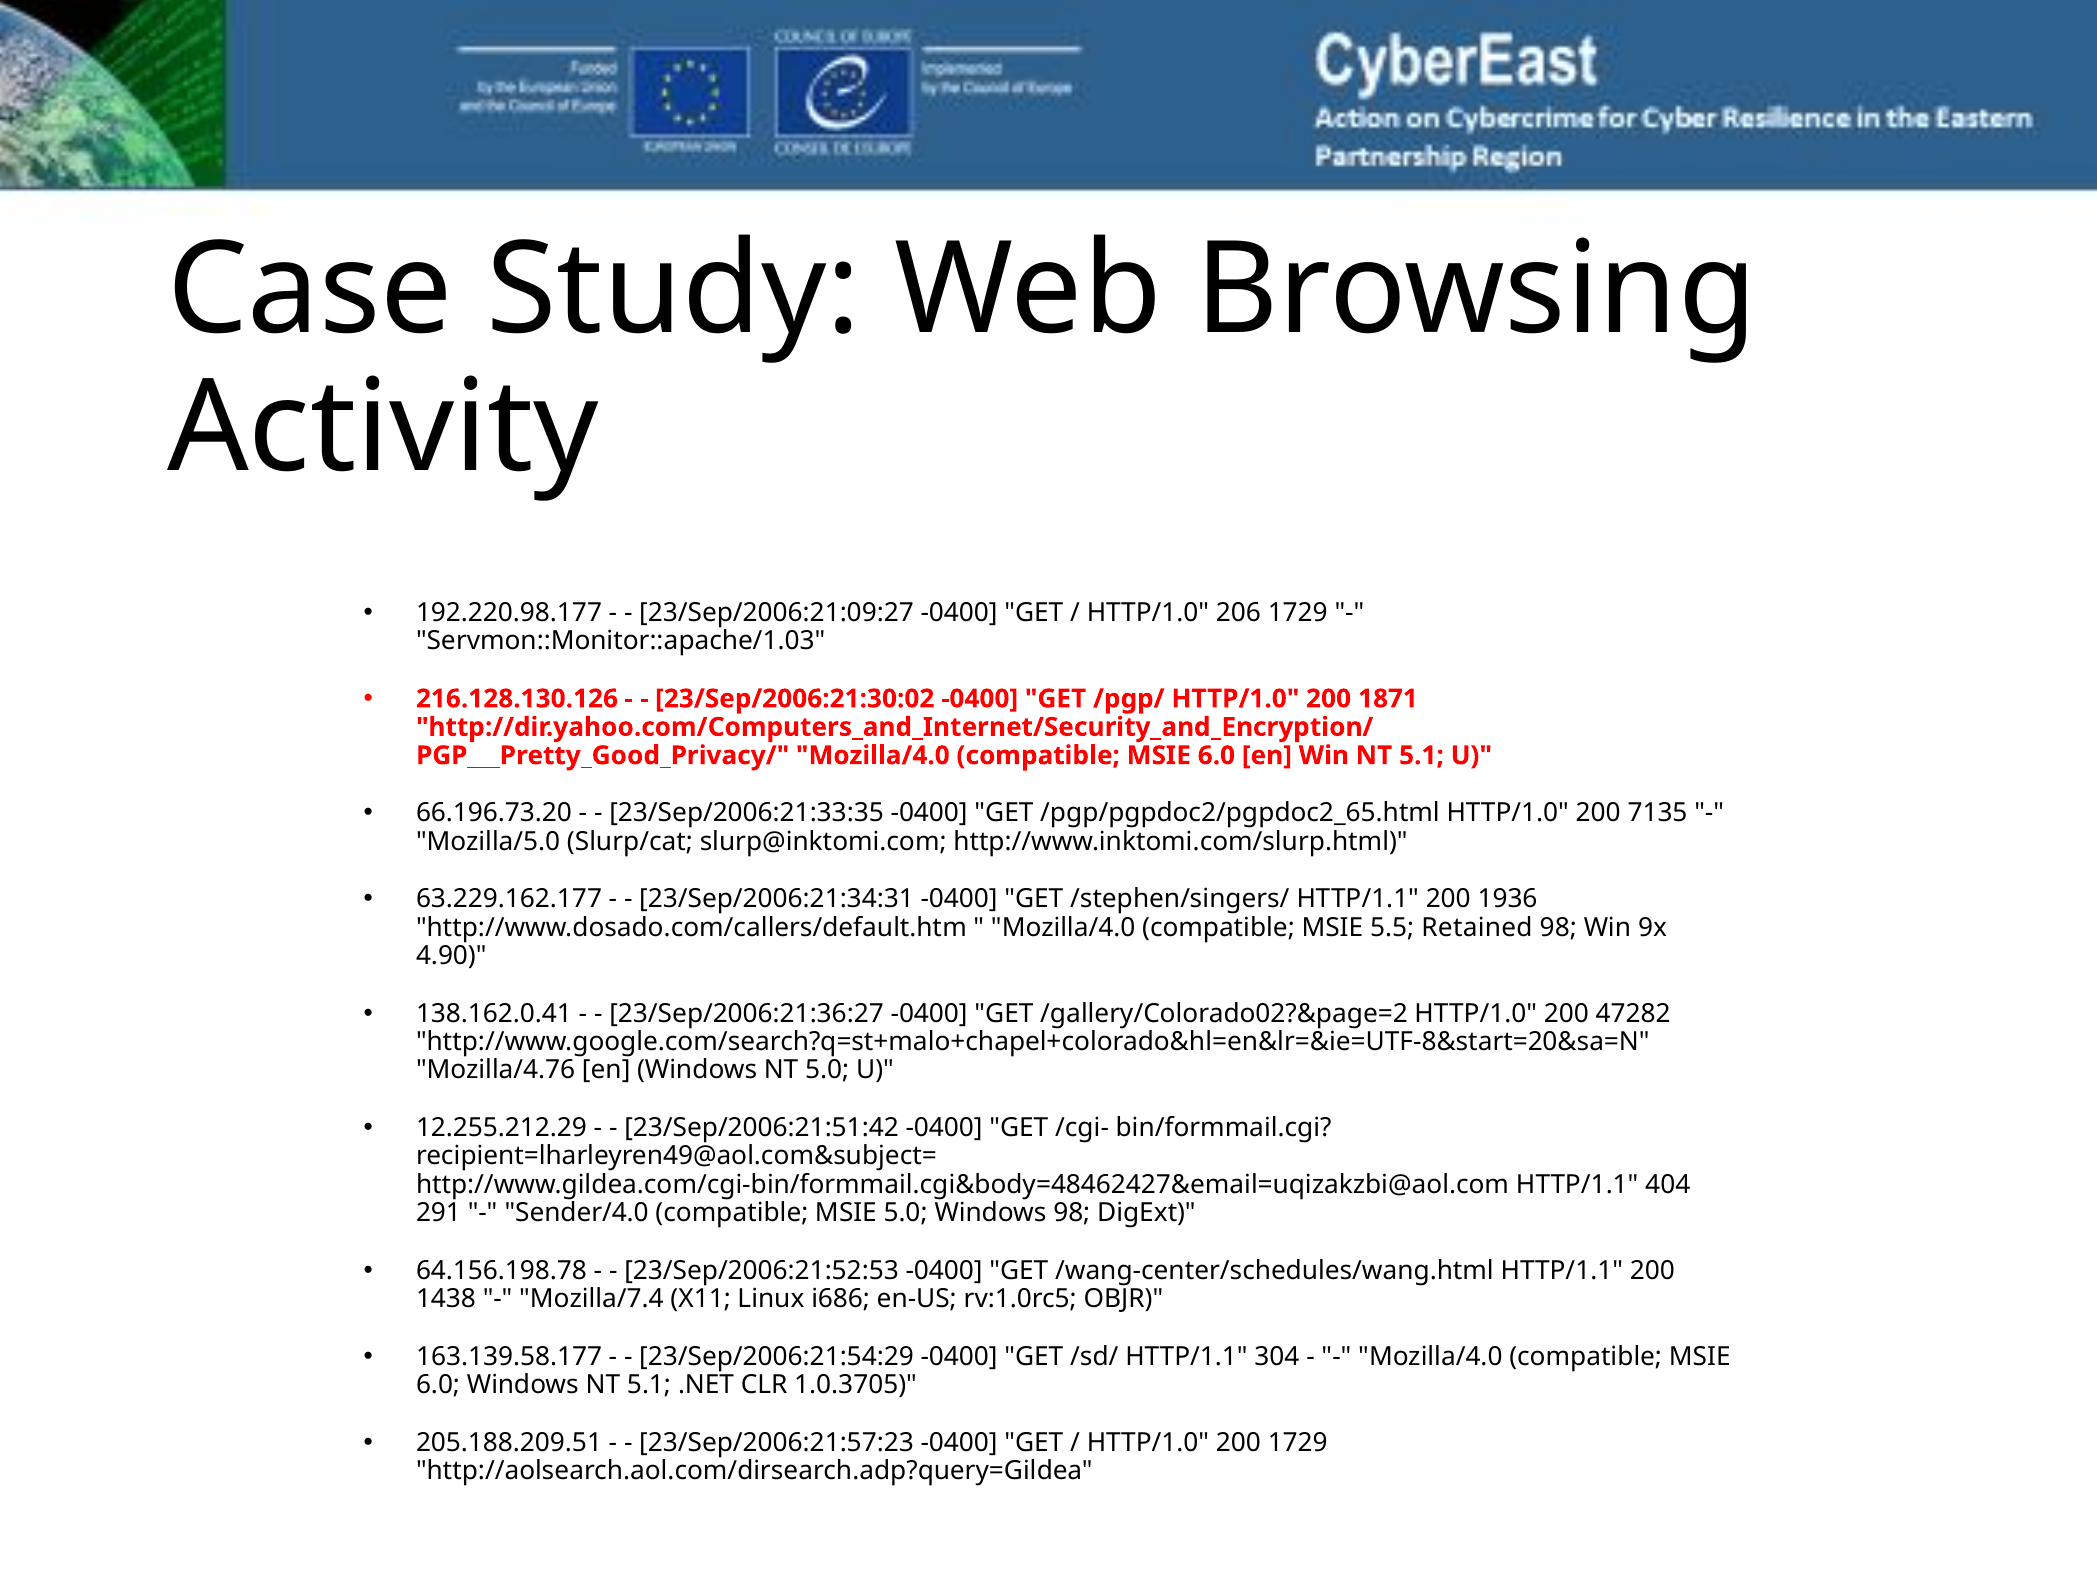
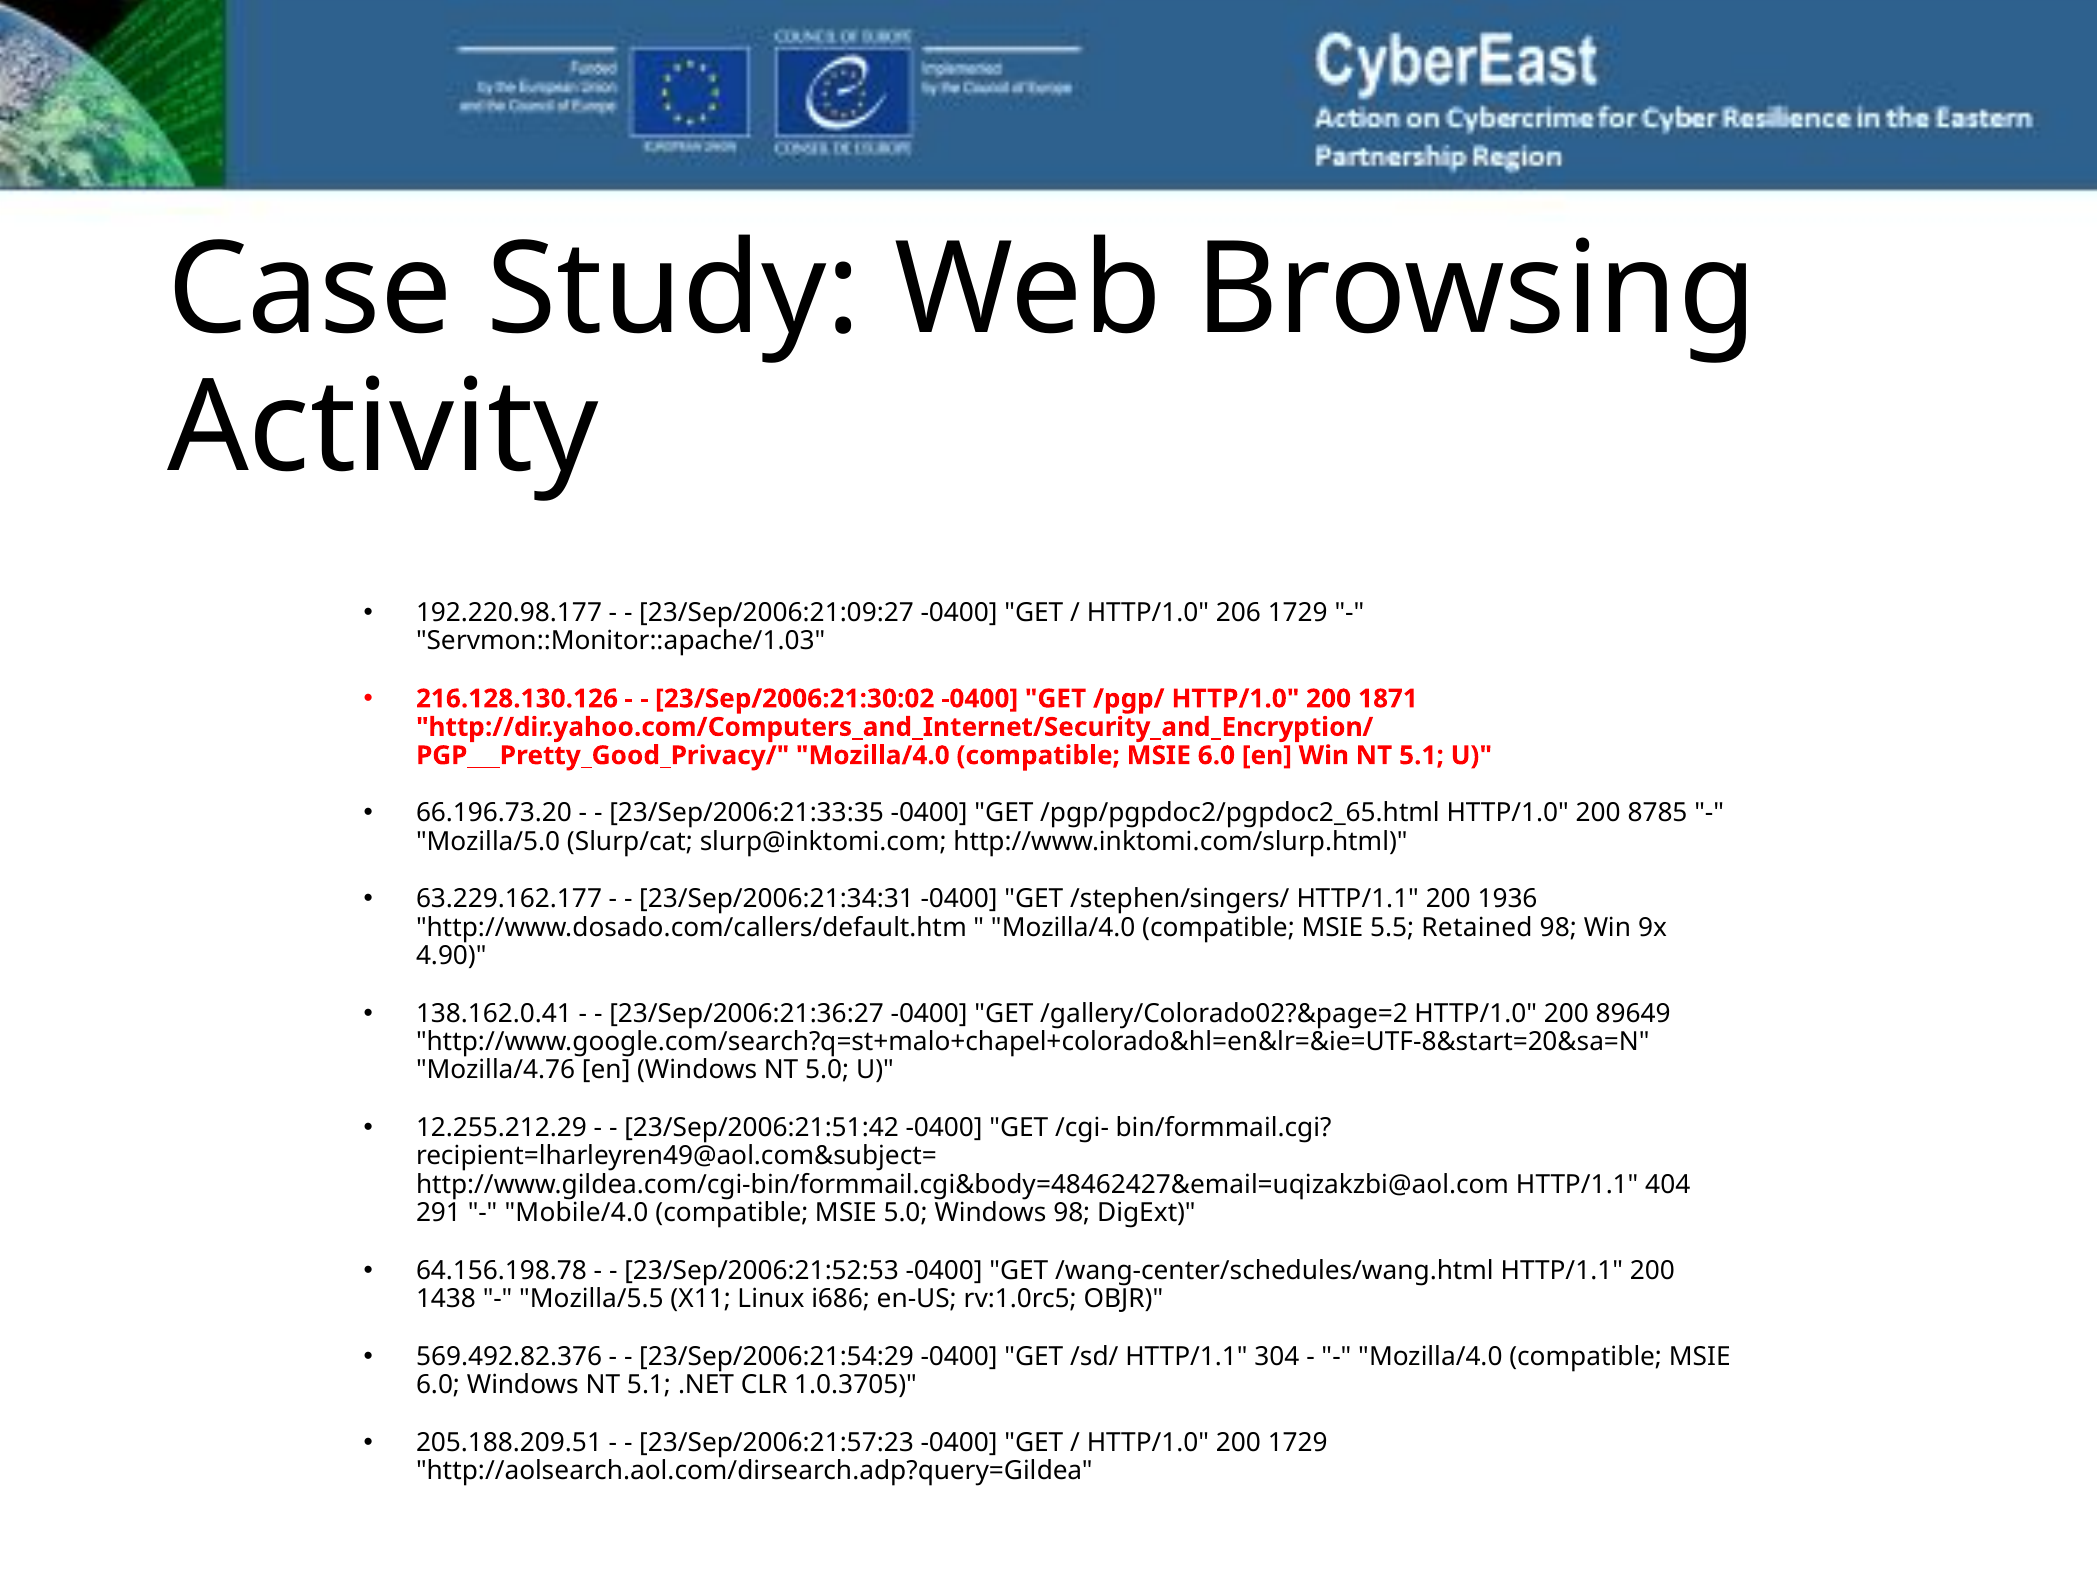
7135: 7135 -> 8785 (1658, 813)
47282: 47282 -> 89649 (1633, 1013)
Sender/4.0: Sender/4.0 -> Mobile/4.0 (577, 1213)
Mozilla/7.4: Mozilla/7.4 -> Mozilla/5.5 (591, 1299)
163.139.58.177: 163.139.58.177 -> 569.492.82.376 (509, 1356)
